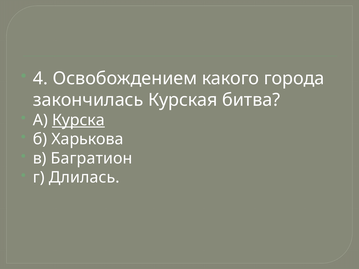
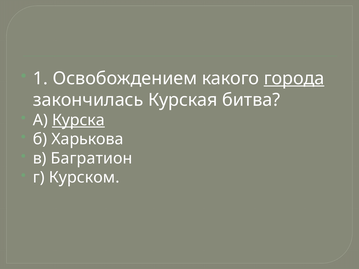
4: 4 -> 1 (40, 78)
города underline: none -> present (294, 78)
Длилась: Длилась -> Курском (84, 178)
